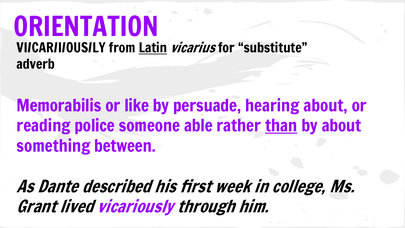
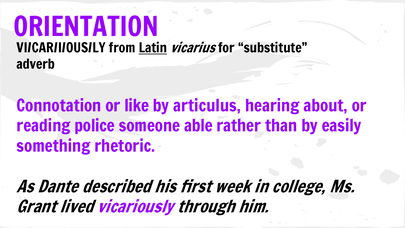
Memorabilis: Memorabilis -> Connotation (59, 106)
persuade: persuade -> articulus (207, 106)
than underline: present -> none (281, 126)
by about: about -> easily (341, 126)
between: between -> rhetoric (125, 146)
